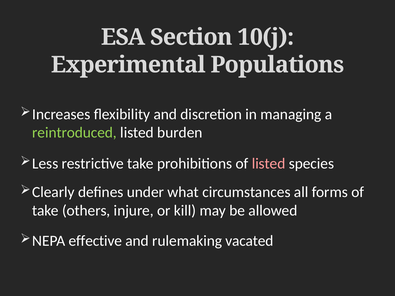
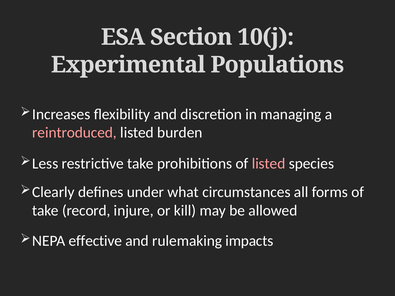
reintroduced colour: light green -> pink (75, 133)
others: others -> record (86, 211)
vacated: vacated -> impacts (249, 241)
